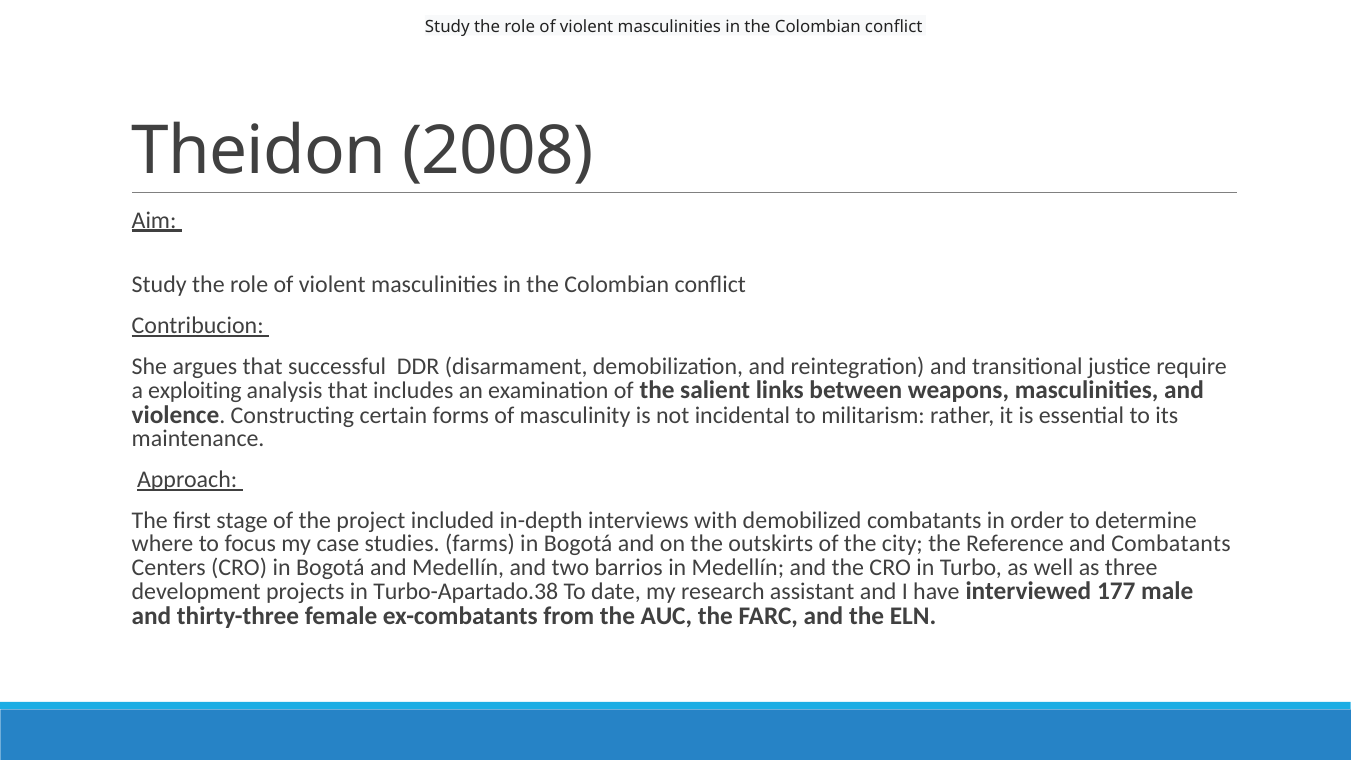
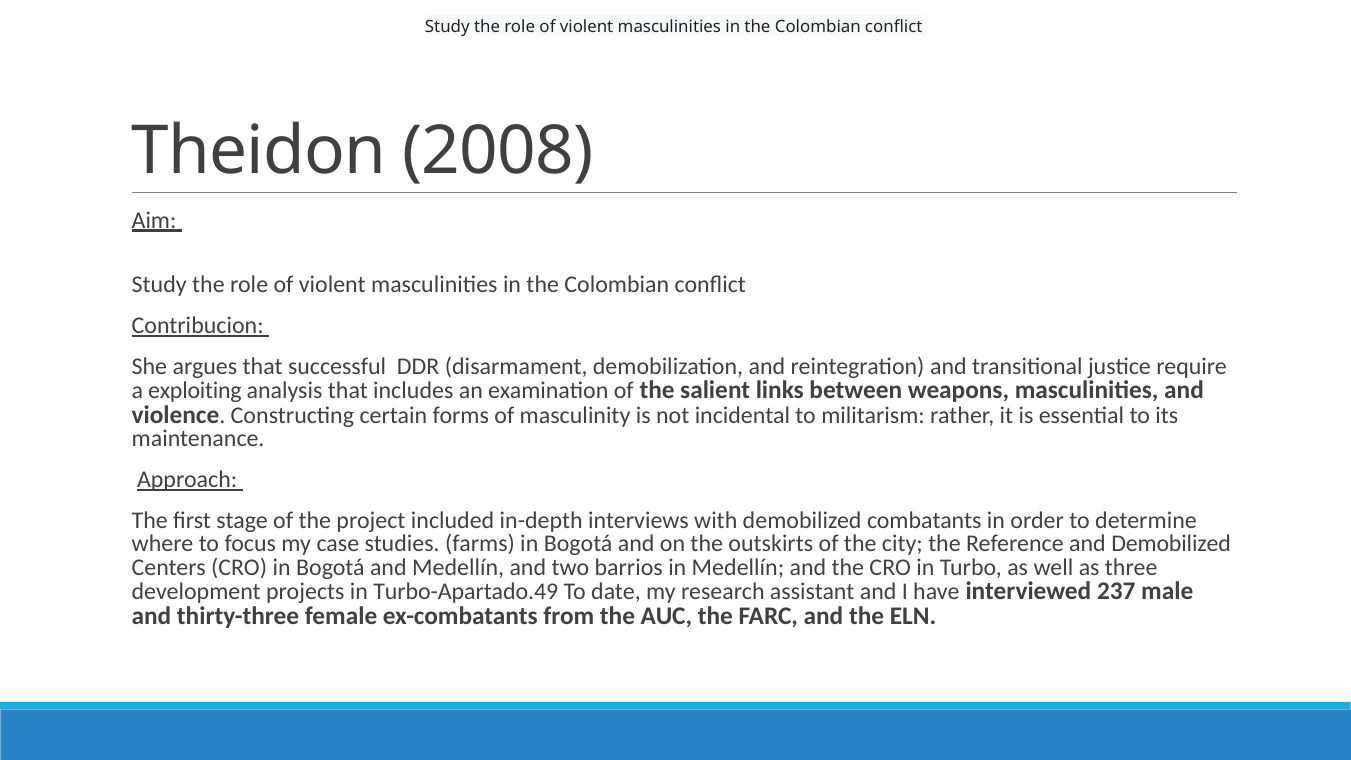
and Combatants: Combatants -> Demobilized (1171, 544)
Turbo-Apartado.38: Turbo-Apartado.38 -> Turbo-Apartado.49 (466, 592)
177: 177 -> 237 (1116, 591)
